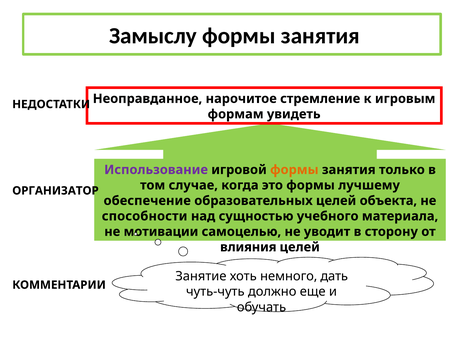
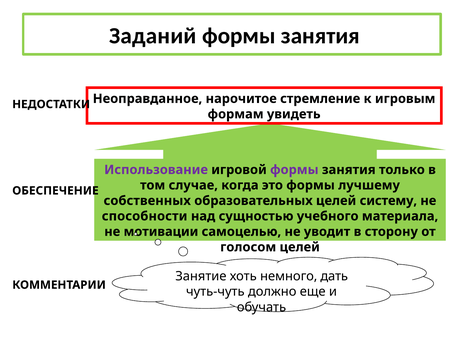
Замыслу: Замыслу -> Заданий (153, 36)
формы colour: orange -> purple (294, 170)
ОРГАНИЗАТОР: ОРГАНИЗАТОР -> ОБЕСПЕЧЕНИЕ (55, 191)
обеспечение: обеспечение -> собственных (147, 201)
объекта: объекта -> систему (388, 201)
влияния: влияния -> голосом (248, 247)
